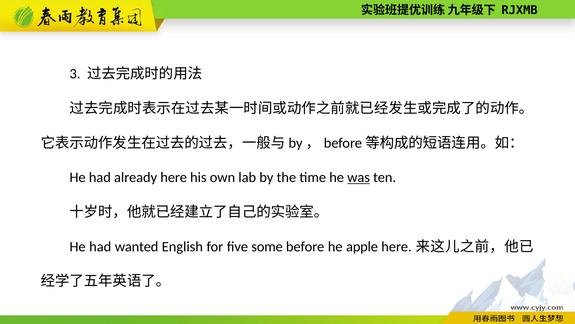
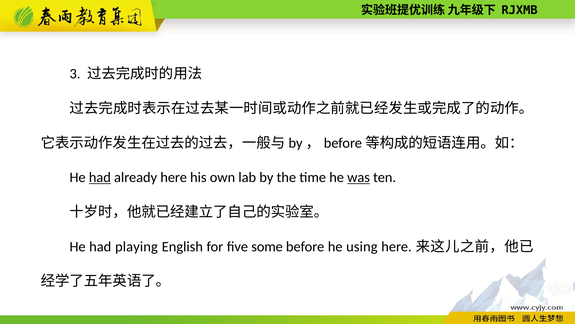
had underline: none -> present (100, 177)
wanted: wanted -> playing (136, 246)
apple: apple -> using (362, 246)
